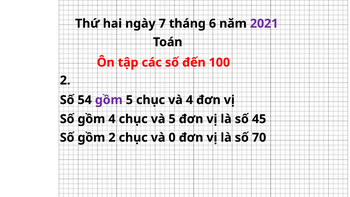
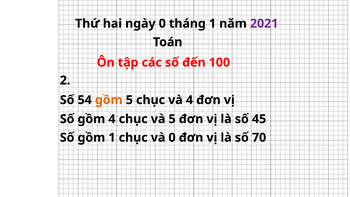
ngày 7: 7 -> 0 (162, 24)
tháng 6: 6 -> 1 (212, 24)
gồm colour: purple -> orange (109, 100)
gồm 2: 2 -> 1 (112, 138)
